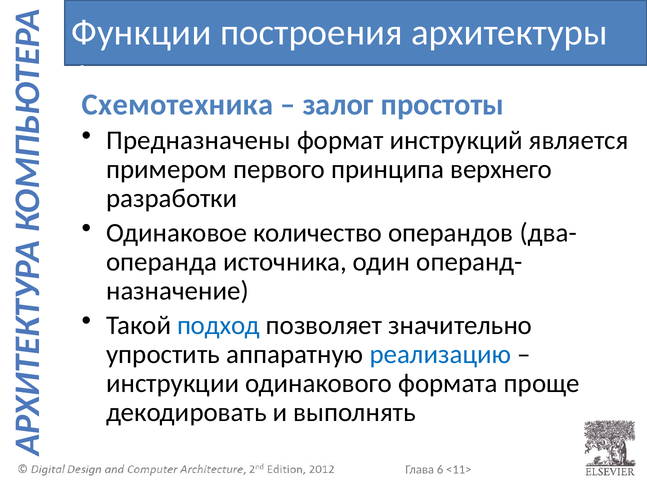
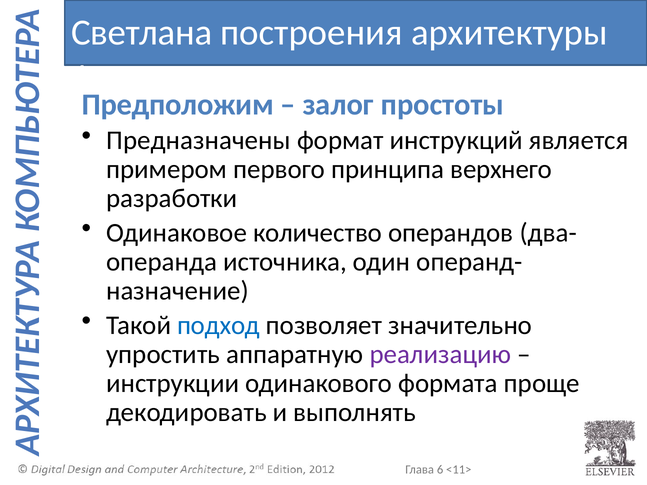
Функции: Функции -> Светлана (142, 33)
Схемотехника: Схемотехника -> Предположим (178, 105)
реализацию colour: blue -> purple (440, 354)
